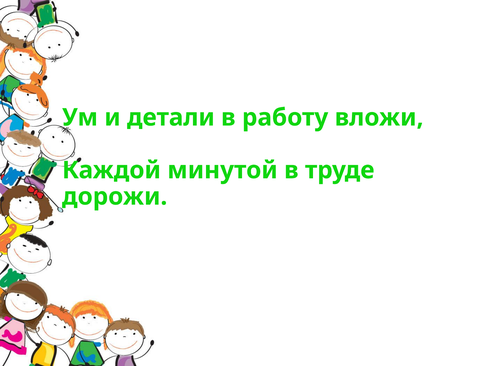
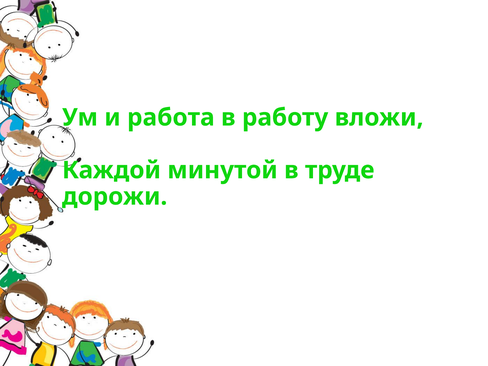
детали: детали -> работа (171, 118)
